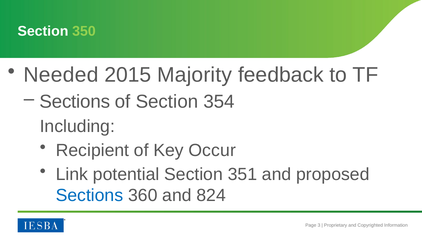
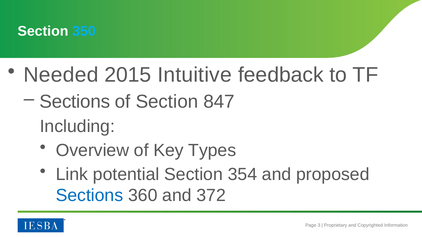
350 colour: light green -> light blue (84, 31)
Majority: Majority -> Intuitive (195, 75)
354: 354 -> 847 (219, 102)
Recipient: Recipient -> Overview (92, 150)
Occur: Occur -> Types (212, 150)
351: 351 -> 354 (242, 175)
824: 824 -> 372 (211, 196)
